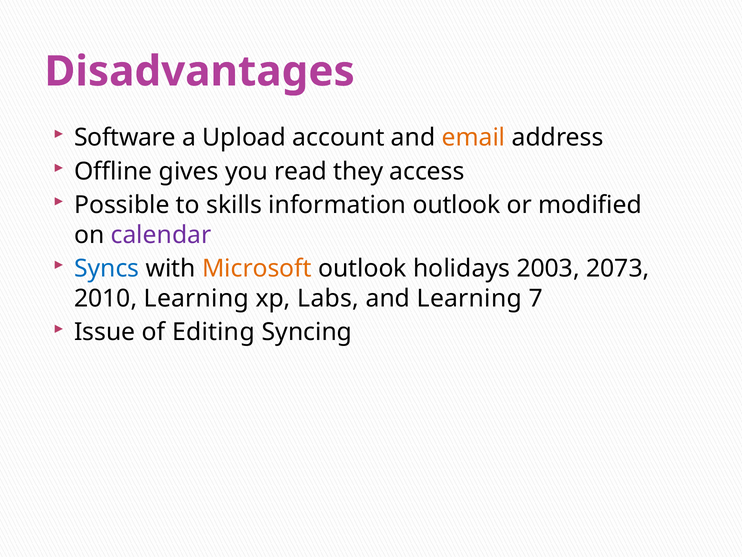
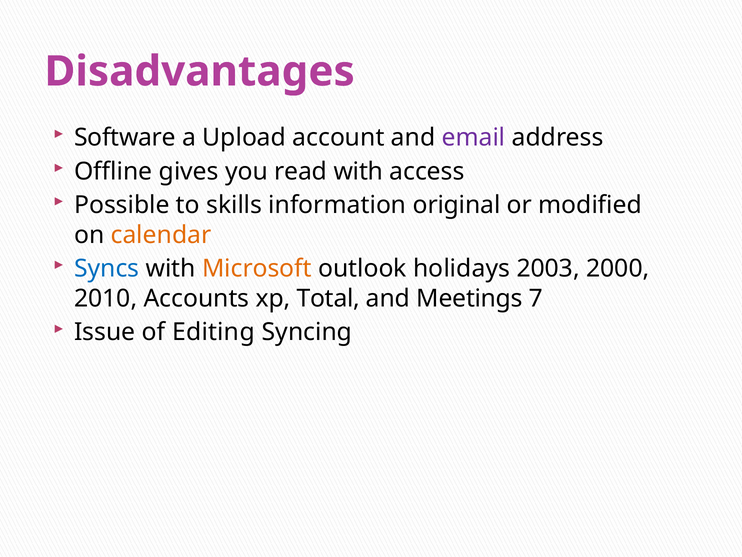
email colour: orange -> purple (474, 137)
read they: they -> with (358, 171)
information outlook: outlook -> original (457, 205)
calendar colour: purple -> orange (161, 235)
2073: 2073 -> 2000 (618, 269)
2010 Learning: Learning -> Accounts (196, 298)
Labs: Labs -> Total (328, 298)
and Learning: Learning -> Meetings (470, 298)
